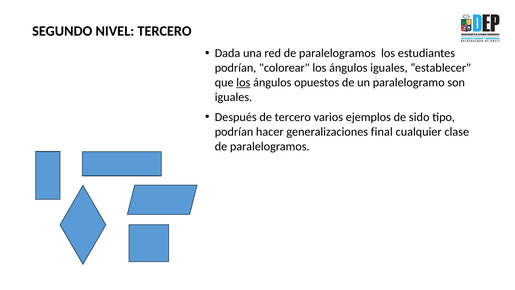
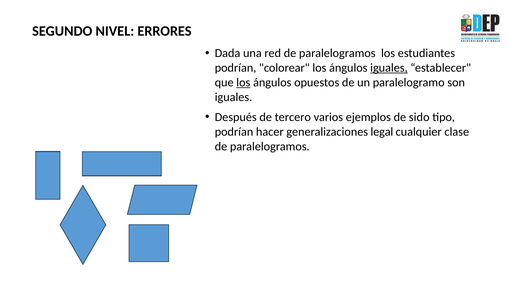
NIVEL TERCERO: TERCERO -> ERRORES (165, 31)
iguales underline: none -> present (389, 68)
final: final -> legal (382, 132)
